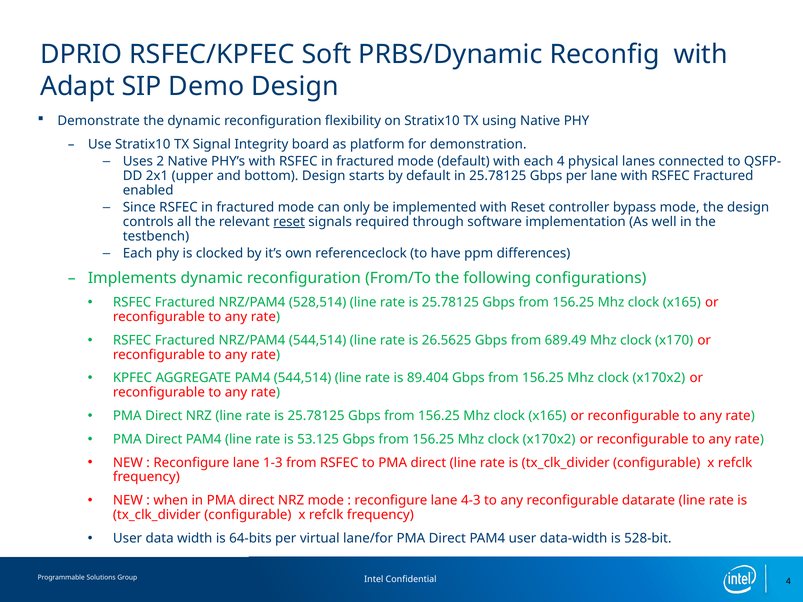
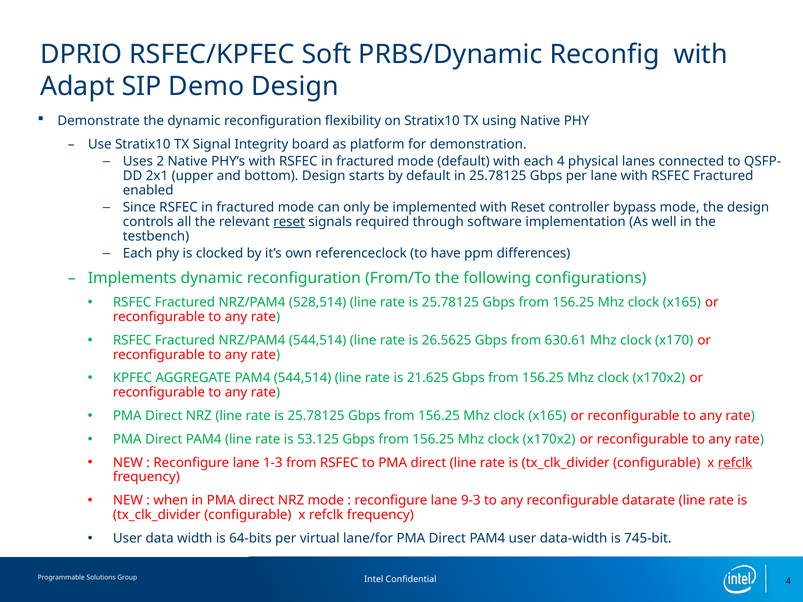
689.49: 689.49 -> 630.61 (566, 340)
89.404: 89.404 -> 21.625 (428, 378)
refclk underline: none -> present (735, 463)
4-3: 4-3 -> 9-3 (471, 501)
528-bit: 528-bit -> 745-bit (648, 538)
